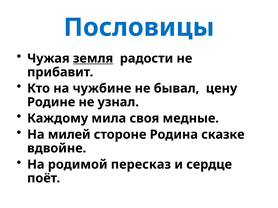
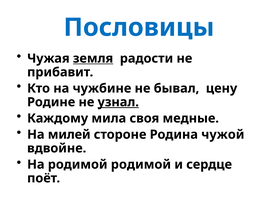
узнал underline: none -> present (118, 102)
сказке: сказке -> чужой (223, 135)
родимой пересказ: пересказ -> родимой (141, 165)
